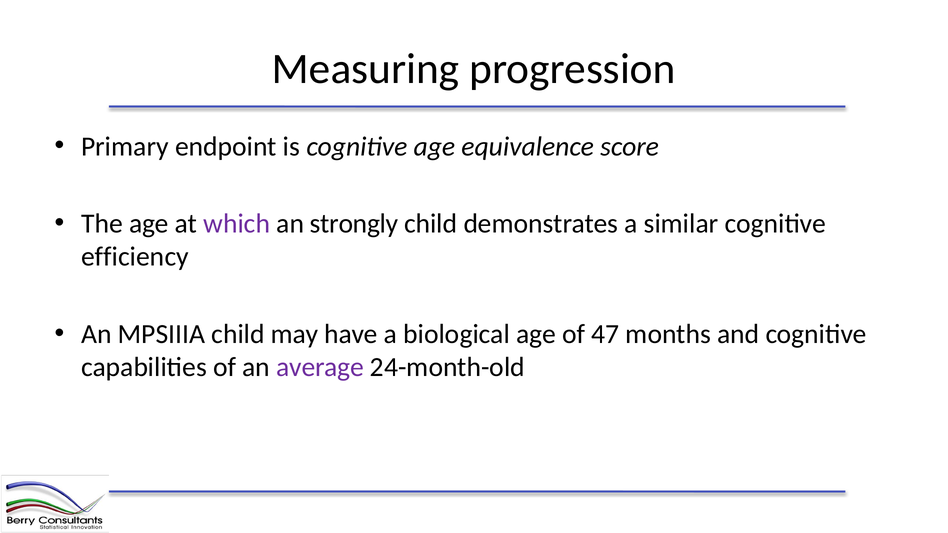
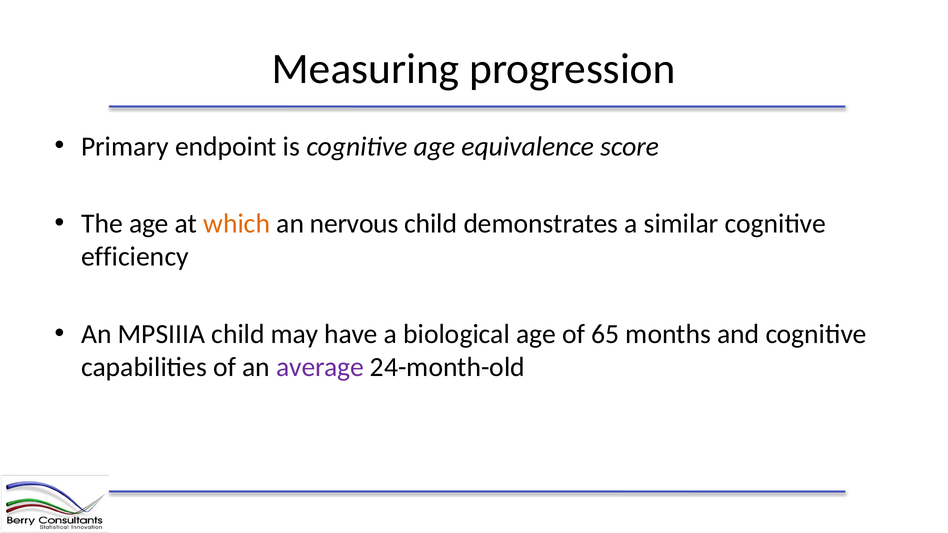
which colour: purple -> orange (237, 224)
strongly: strongly -> nervous (354, 224)
47: 47 -> 65 (605, 334)
